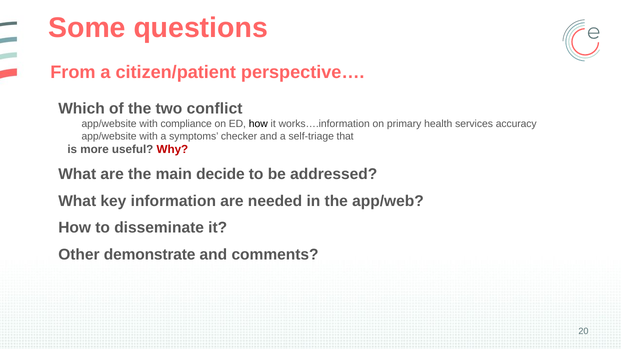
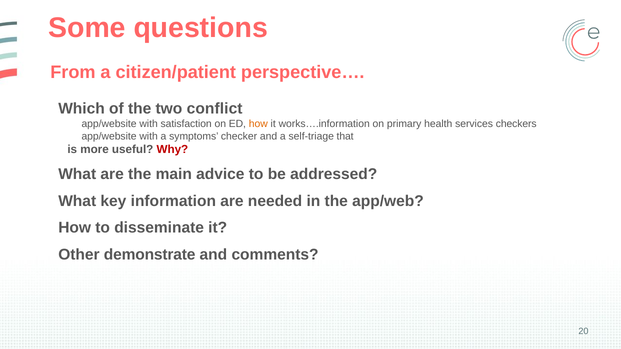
compliance: compliance -> satisfaction (186, 124)
how colour: black -> orange (258, 124)
accuracy: accuracy -> checkers (516, 124)
decide: decide -> advice (220, 174)
